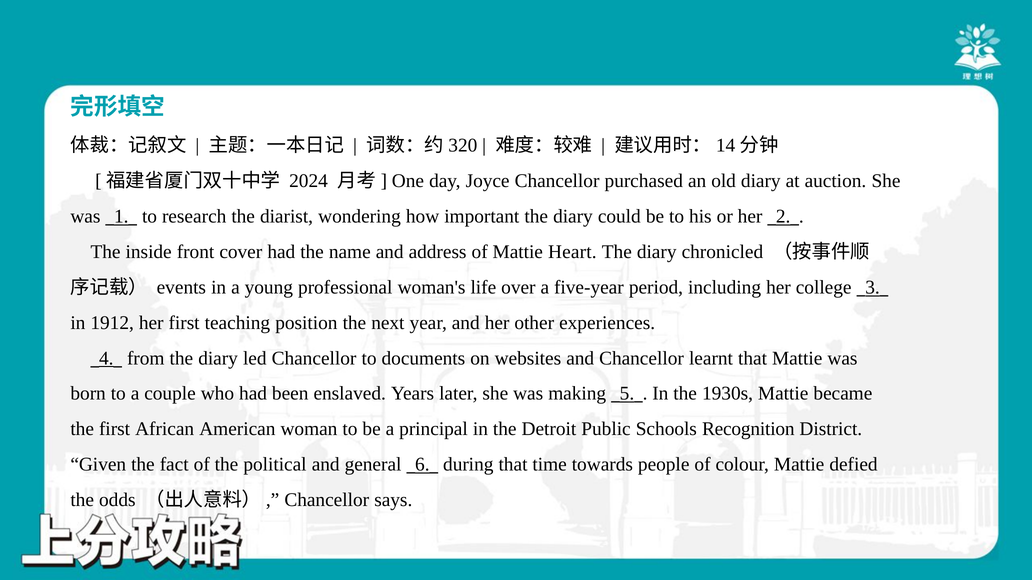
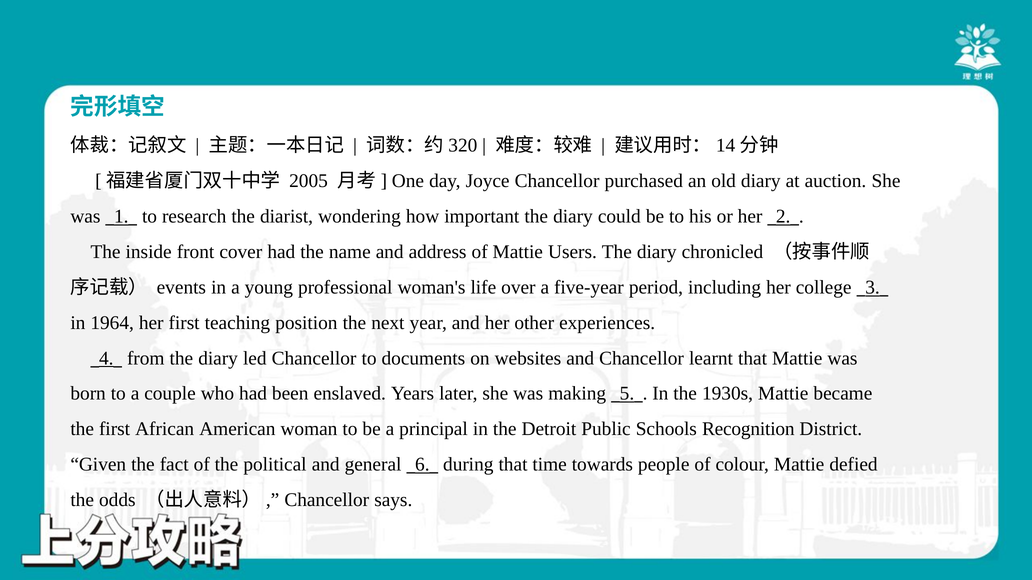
2024: 2024 -> 2005 (309, 181)
Heart: Heart -> Users (572, 252)
1912: 1912 -> 1964 (112, 323)
